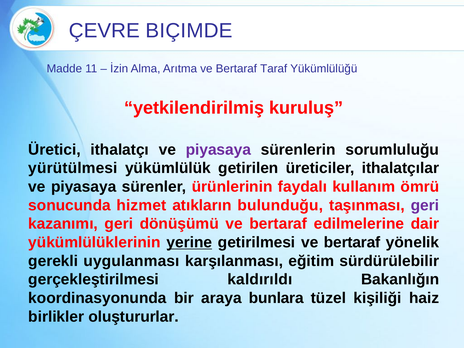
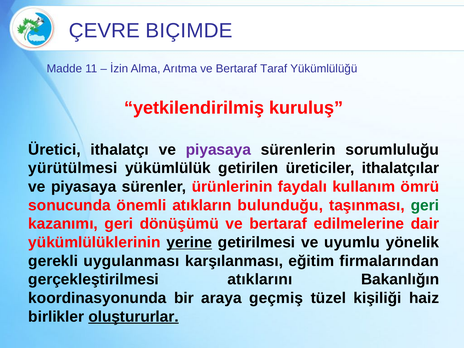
hizmet: hizmet -> önemli (142, 205)
geri colour: purple -> green (425, 205)
getirilmesi ve bertaraf: bertaraf -> uyumlu (352, 242)
sürdürülebilir: sürdürülebilir -> firmalarından (389, 261)
kaldırıldı: kaldırıldı -> atıklarını (260, 279)
bunlara: bunlara -> geçmiş (276, 298)
oluştururlar underline: none -> present (134, 317)
